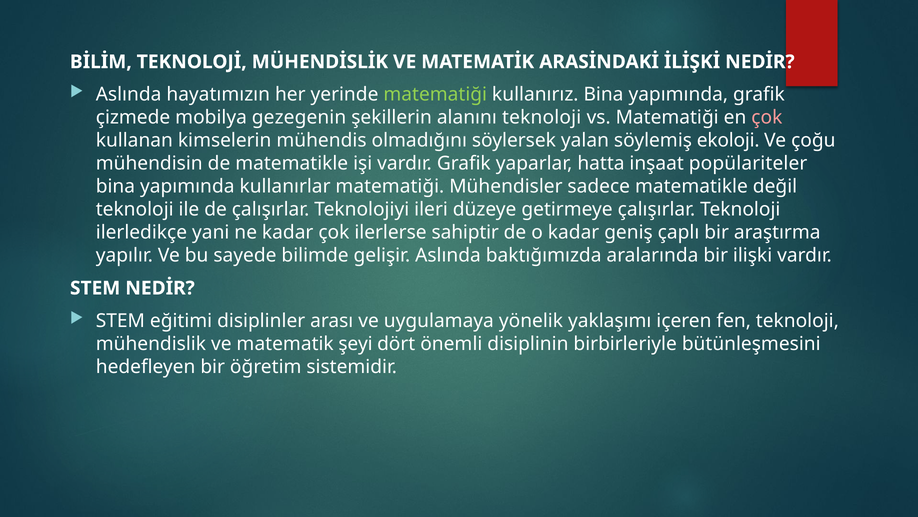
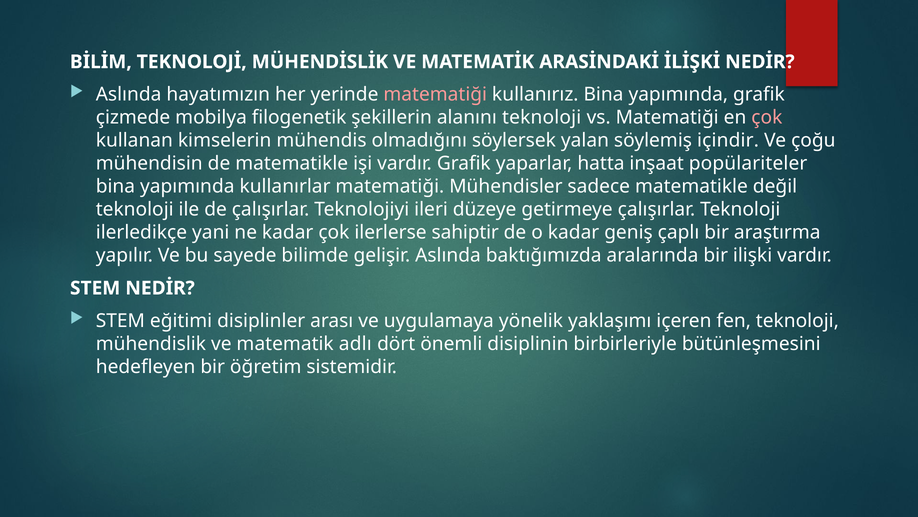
matematiği colour: light green -> pink (435, 94)
gezegenin: gezegenin -> filogenetik (299, 117)
ekoloji: ekoloji -> içindir (728, 140)
şeyi: şeyi -> adlı (355, 343)
